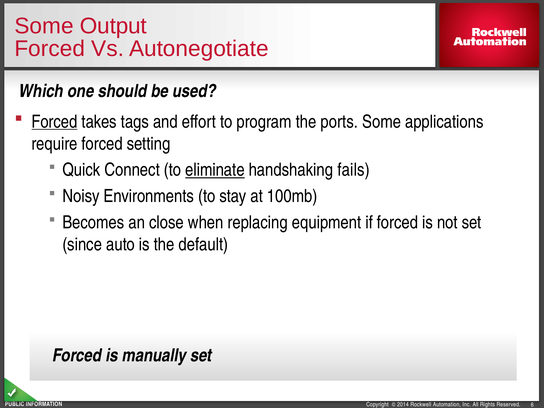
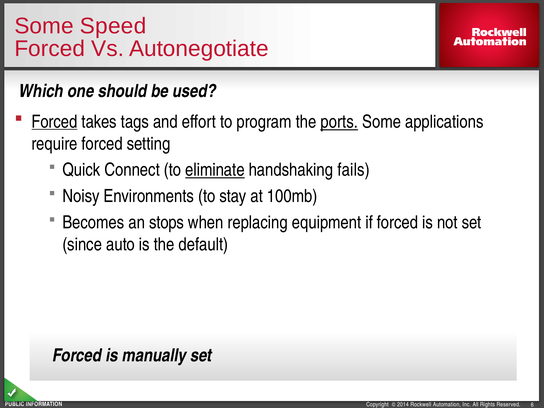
Output: Output -> Speed (113, 26)
ports underline: none -> present (339, 122)
close: close -> stops (167, 223)
